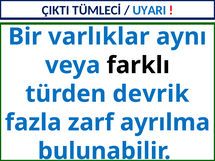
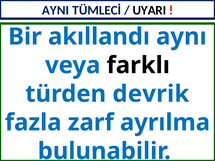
ÇIKTI: ÇIKTI -> AYNI (55, 10)
UYARI colour: blue -> black (149, 10)
varlıklar: varlıklar -> akıllandı (99, 37)
